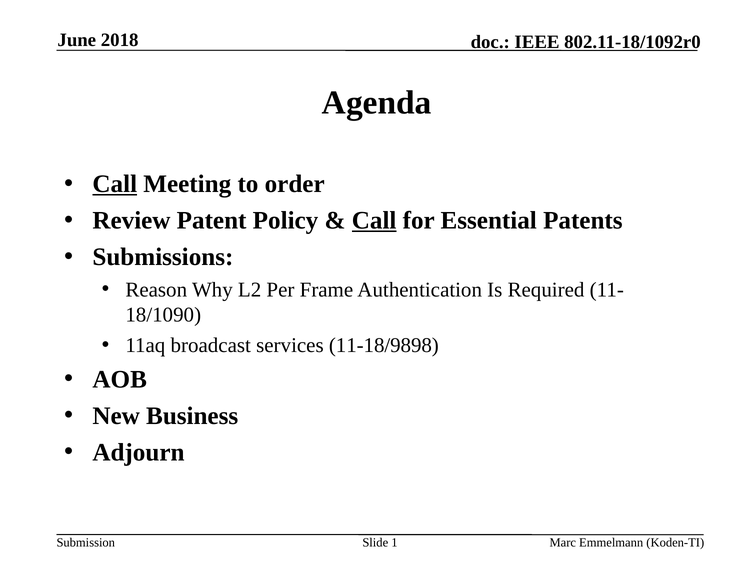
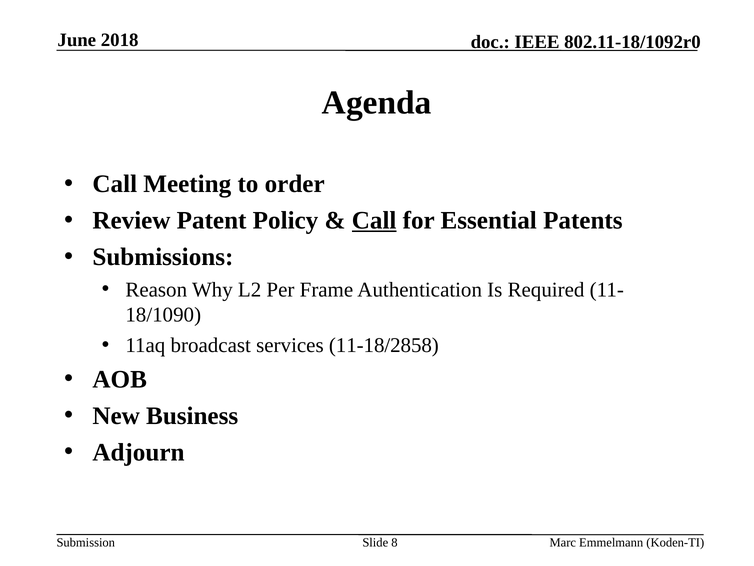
Call underline: present -> none (115, 184)
11-18/9898: 11-18/9898 -> 11-18/2858 (384, 345)
1: 1 -> 8 (395, 542)
